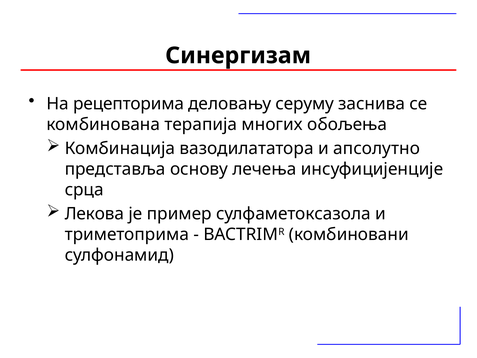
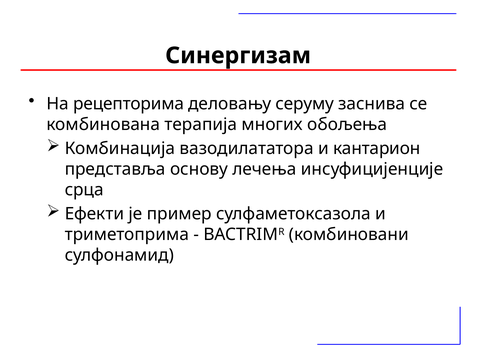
апсолутно: апсолутно -> кантарион (377, 148)
Лекова: Лекова -> Ефекти (94, 214)
